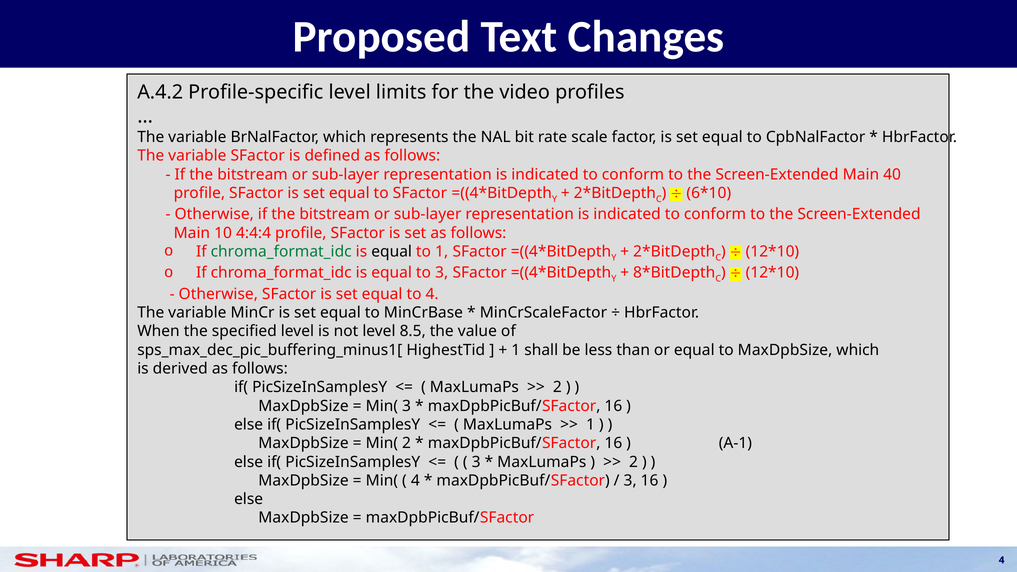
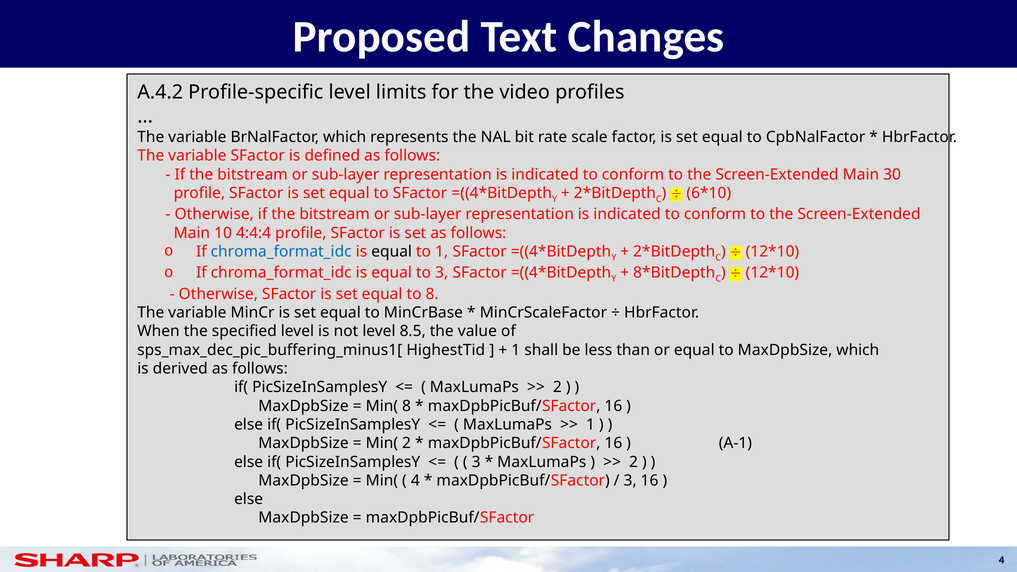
40: 40 -> 30 (892, 174)
chroma_format_idc colour: green -> blue (281, 252)
to 4: 4 -> 8 (432, 294)
Min( 3: 3 -> 8 (407, 406)
